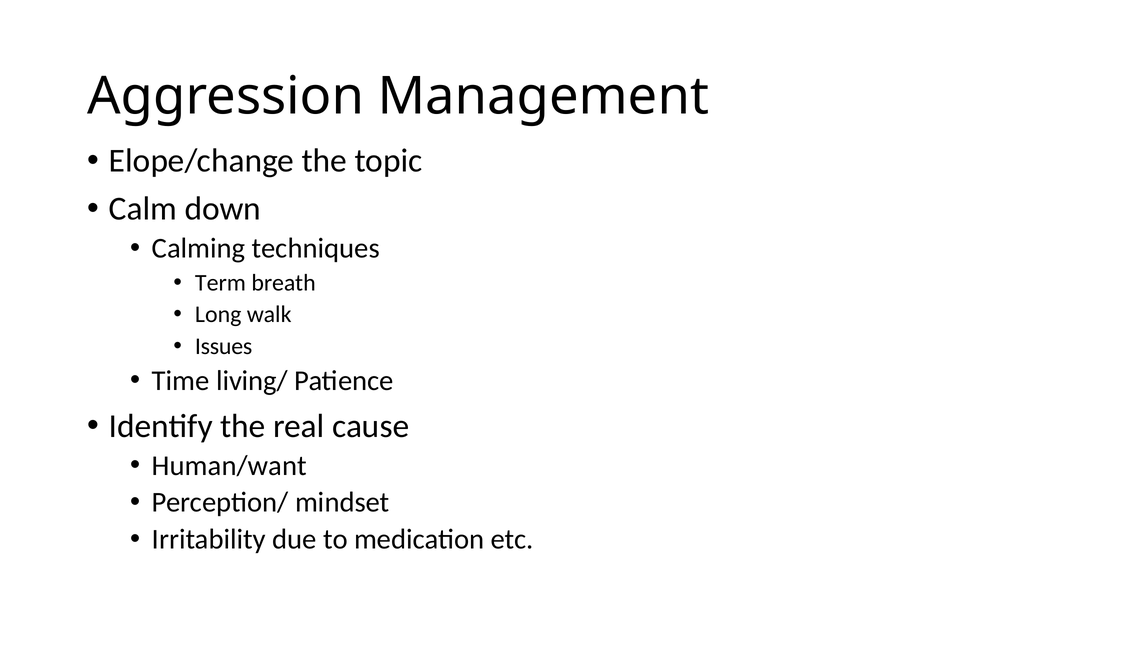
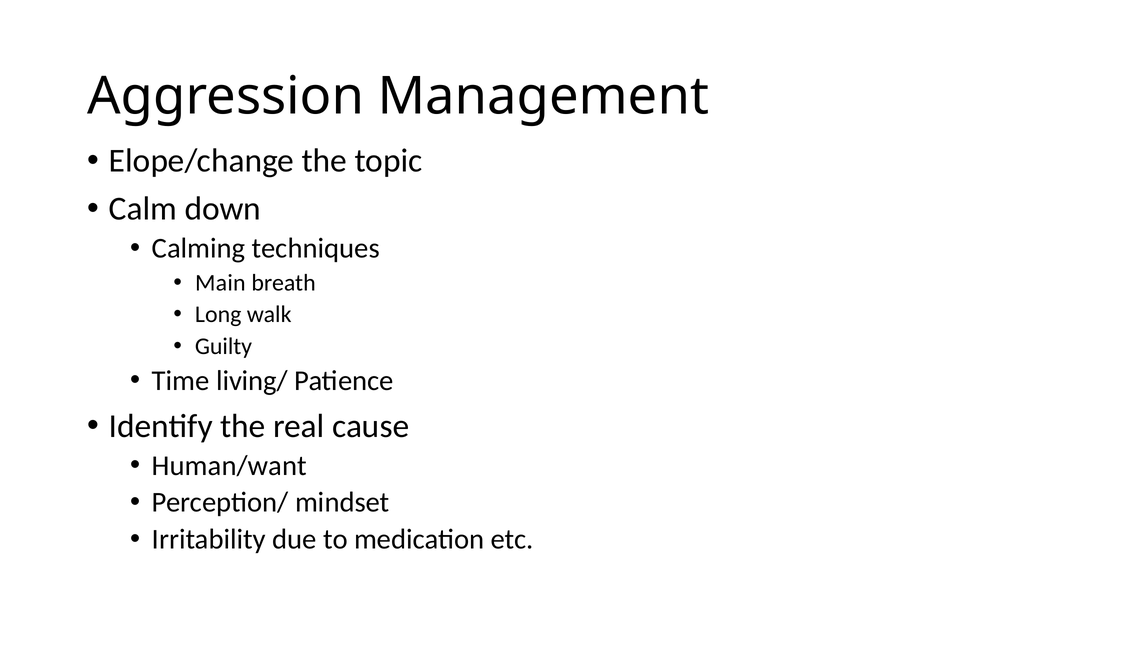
Term: Term -> Main (220, 283)
Issues: Issues -> Guilty (224, 346)
